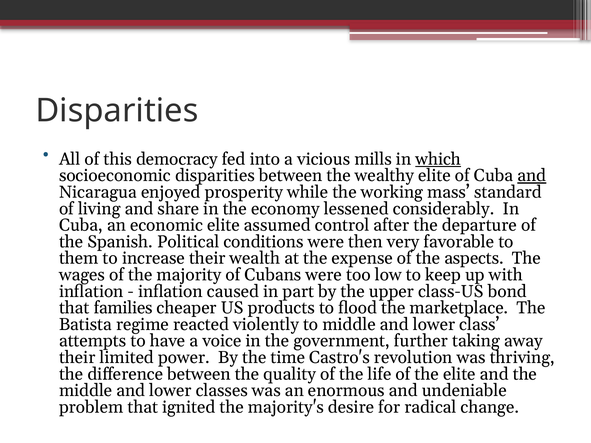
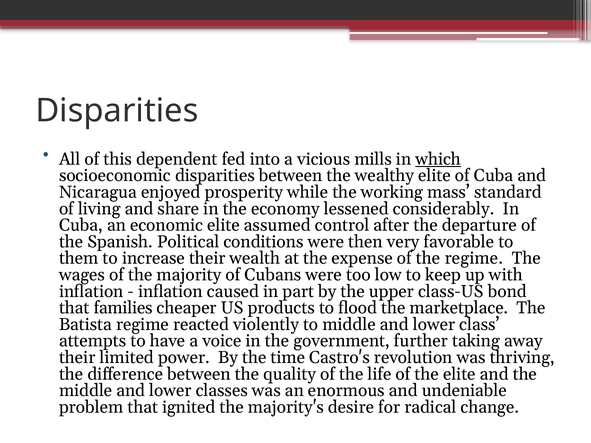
democracy: democracy -> dependent (177, 159)
and underline: present -> none (532, 176)
the aspects: aspects -> regime (474, 258)
